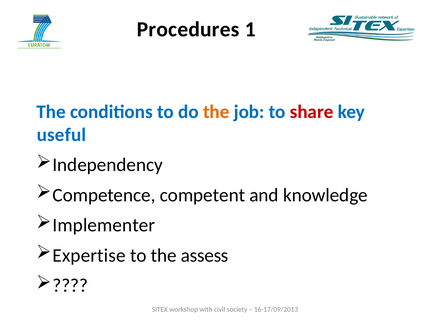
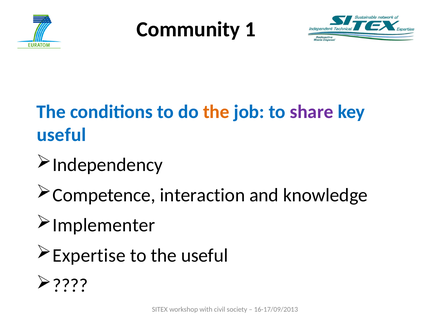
Procedures: Procedures -> Community (188, 29)
share colour: red -> purple (312, 112)
competent: competent -> interaction (203, 195)
the assess: assess -> useful (205, 255)
